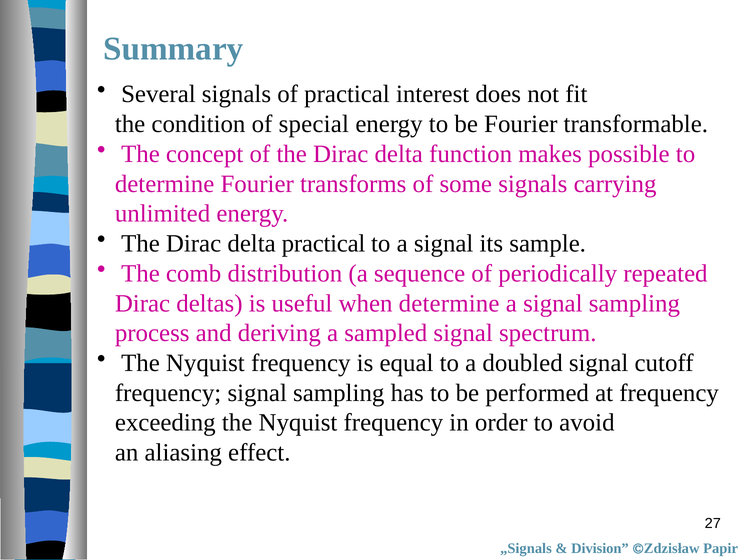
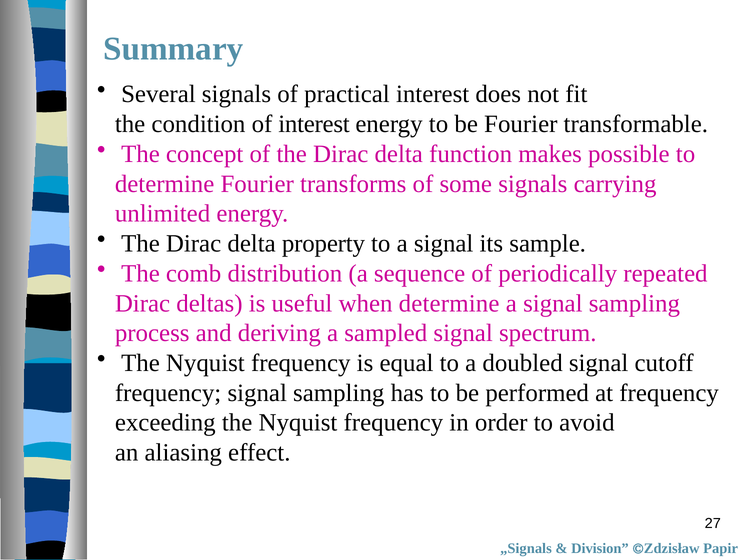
of special: special -> interest (314, 124)
delta practical: practical -> property (323, 244)
